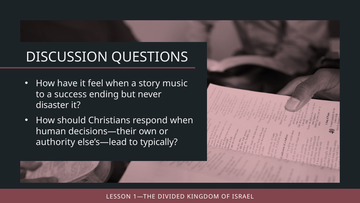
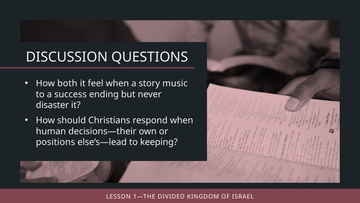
have: have -> both (67, 83)
authority: authority -> positions (55, 142)
typically: typically -> keeping (159, 142)
